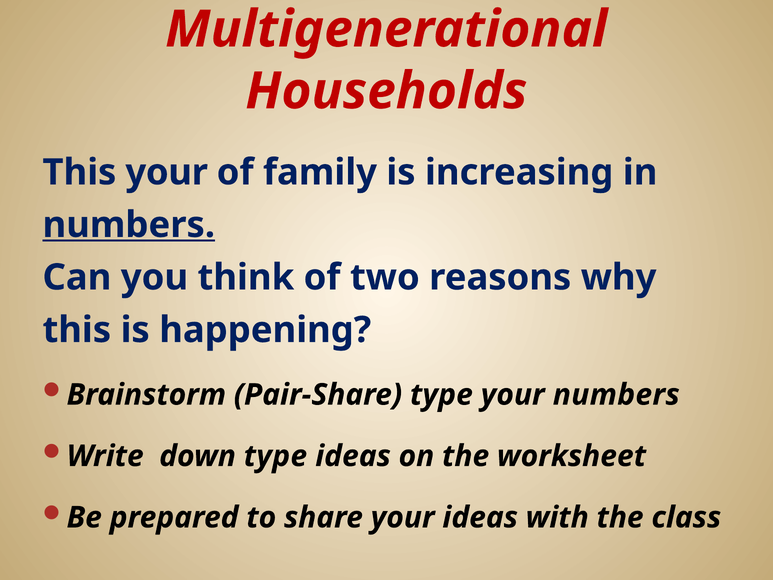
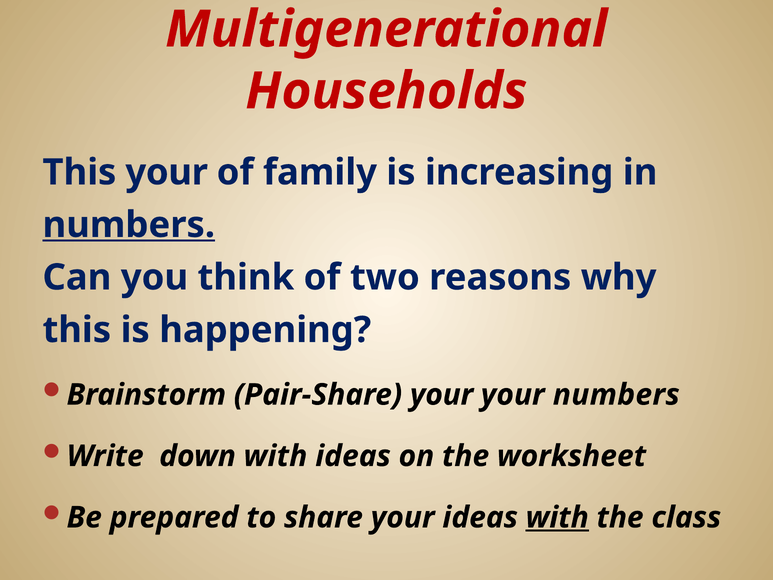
Pair-Share type: type -> your (442, 395)
down type: type -> with (275, 456)
with underline: none -> present (557, 517)
